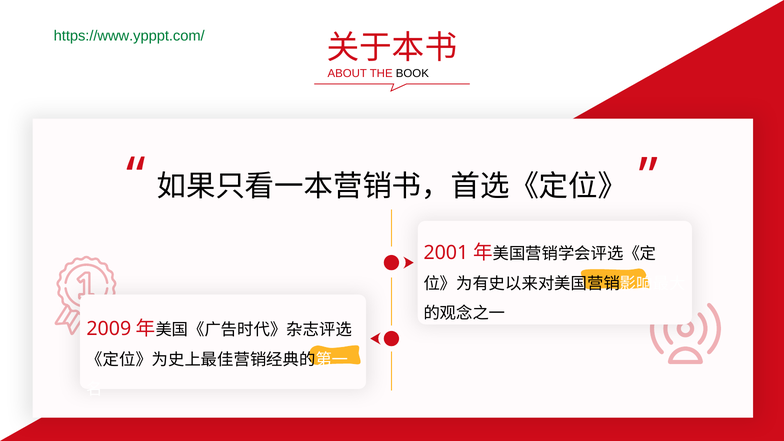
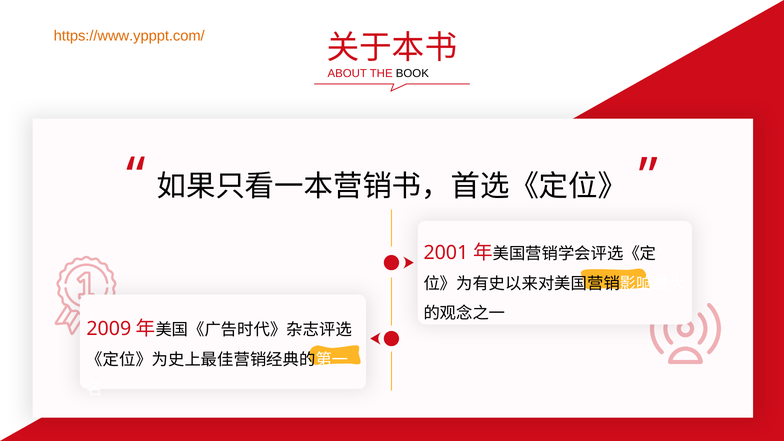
https://www.ypppt.com/ colour: green -> orange (129, 36)
